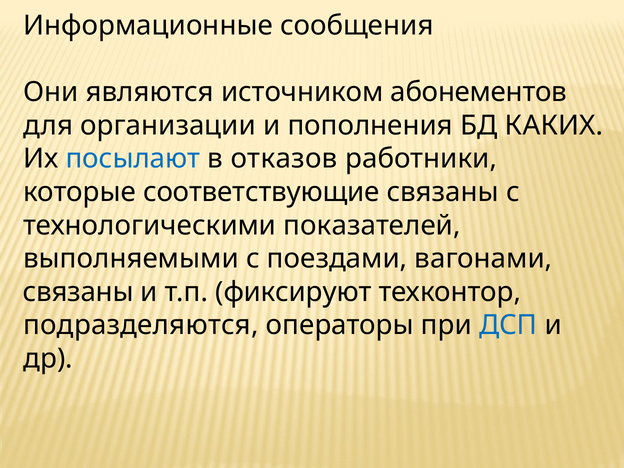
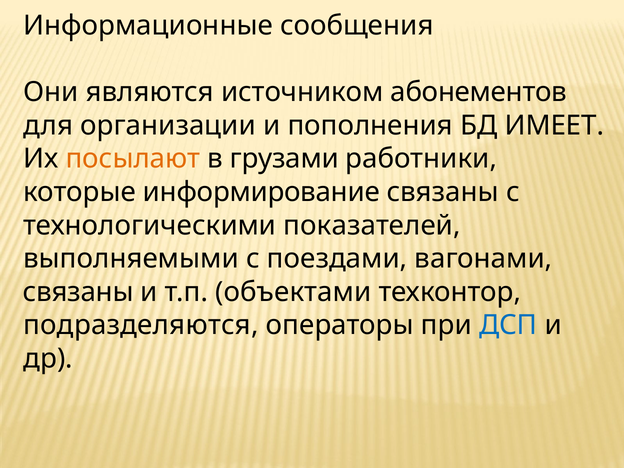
КАКИХ: КАКИХ -> ИМЕЕТ (554, 126)
посылают colour: blue -> orange (133, 159)
отказов: отказов -> грузами (284, 159)
соответствующие: соответствующие -> информирование (261, 192)
фиксируют: фиксируют -> объектами (293, 292)
